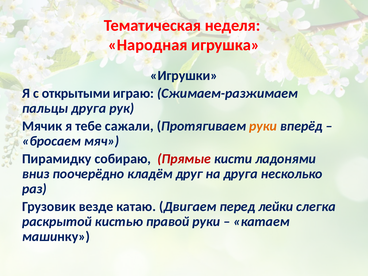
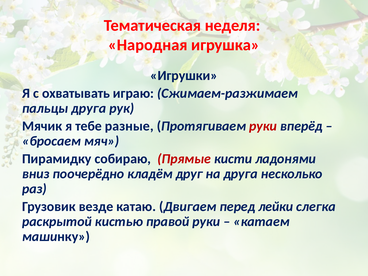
открытыми: открытыми -> охватывать (76, 93)
сажали: сажали -> разные (129, 126)
руки colour: orange -> red (263, 126)
